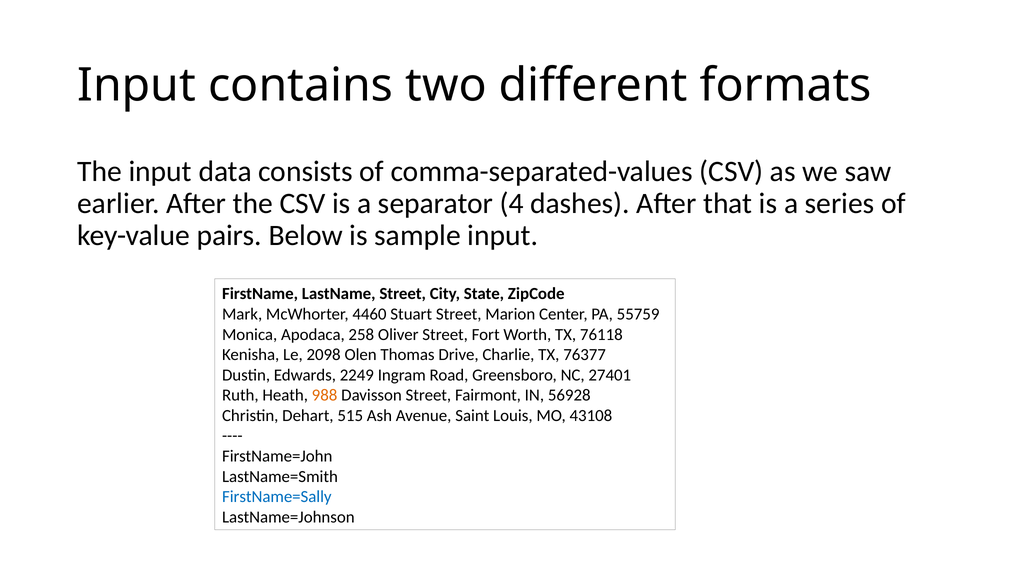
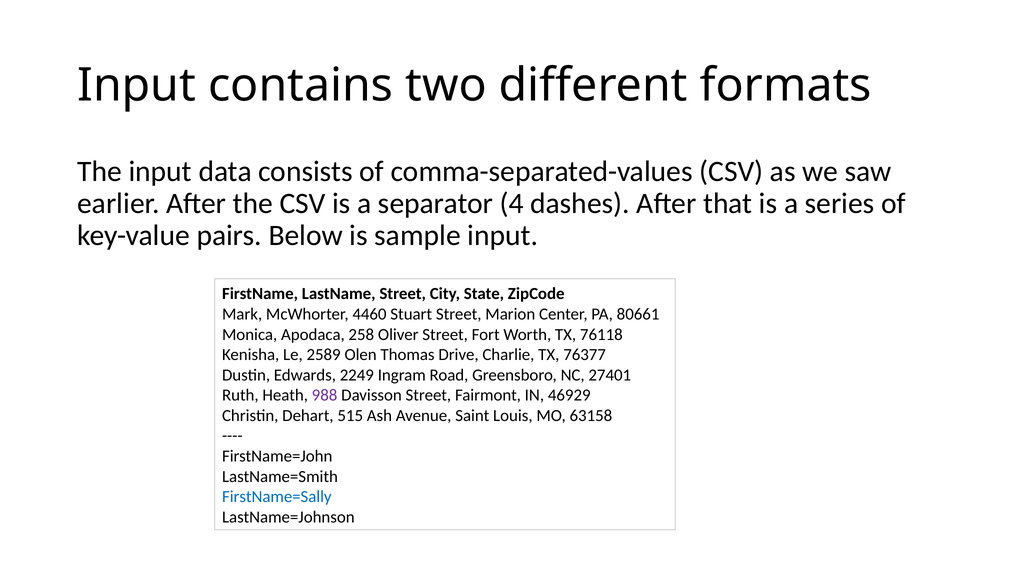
55759: 55759 -> 80661 (638, 314)
2098: 2098 -> 2589 (324, 355)
988 colour: orange -> purple (325, 395)
56928: 56928 -> 46929 (569, 395)
43108: 43108 -> 63158 (591, 416)
